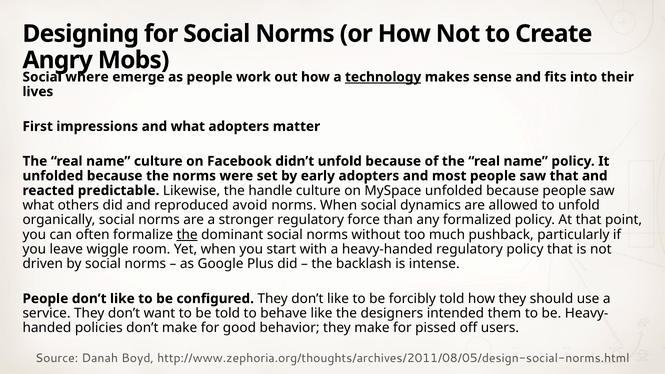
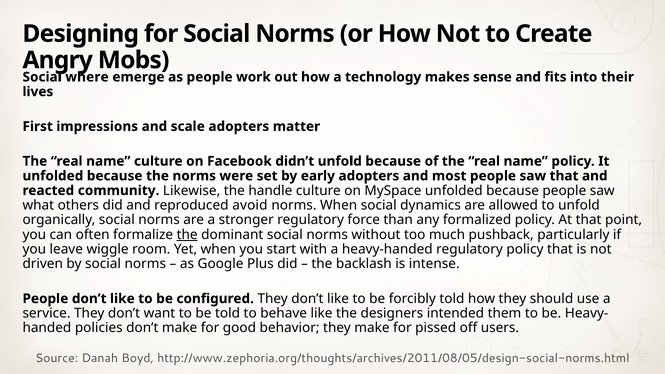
technology underline: present -> none (383, 77)
and what: what -> scale (188, 126)
predictable: predictable -> community (119, 191)
